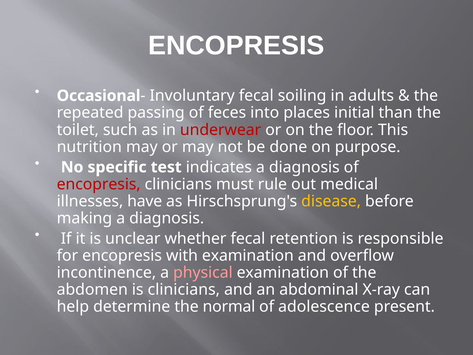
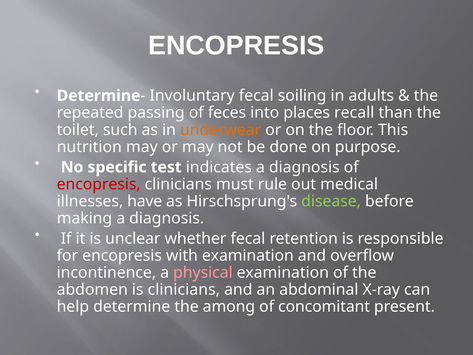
Occasional: Occasional -> Determine (99, 96)
initial: initial -> recall (354, 113)
underwear colour: red -> orange (221, 130)
disease colour: yellow -> light green (331, 201)
normal: normal -> among (229, 307)
adolescence: adolescence -> concomitant (324, 307)
